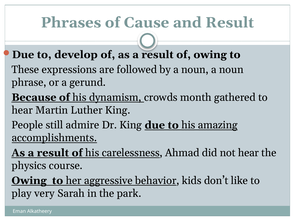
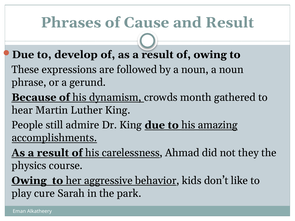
not hear: hear -> they (248, 153)
very: very -> cure (44, 194)
